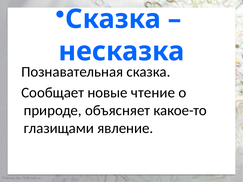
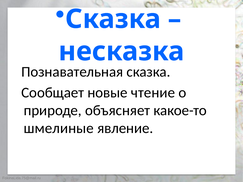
глазищами: глазищами -> шмелиные (59, 128)
